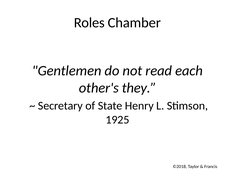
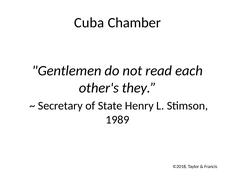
Roles: Roles -> Cuba (89, 23)
1925: 1925 -> 1989 (117, 120)
